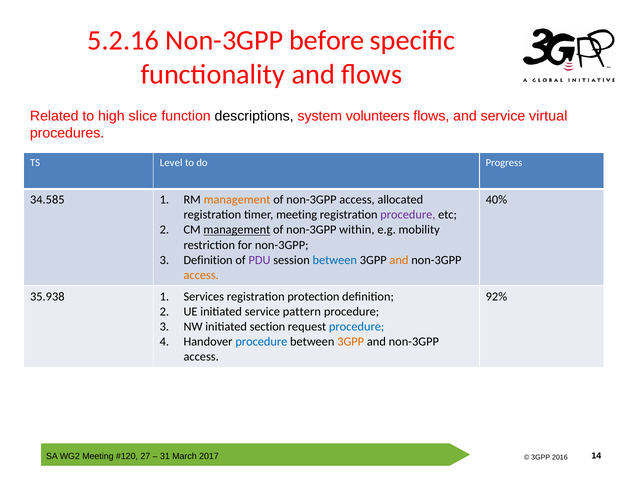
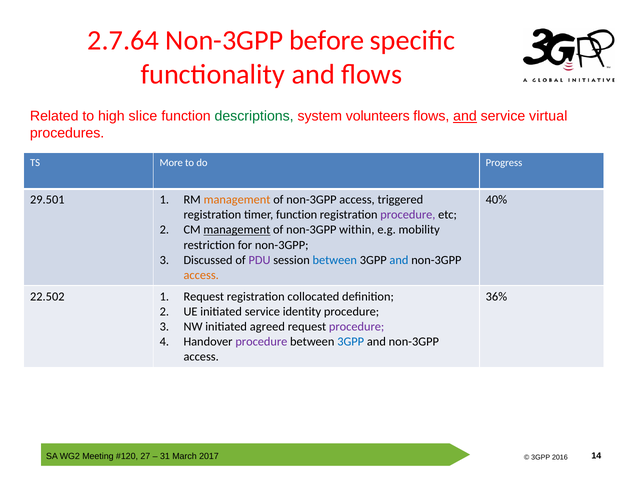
5.2.16: 5.2.16 -> 2.7.64 (123, 41)
descriptions colour: black -> green (254, 116)
and underline: none -> present (465, 116)
Level: Level -> More (171, 163)
34.585: 34.585 -> 29.501 (47, 200)
allocated: allocated -> triggered (400, 200)
timer meeting: meeting -> function (297, 215)
Definition: Definition -> Discussed (208, 260)
and colour: orange -> blue (399, 260)
35.938: 35.938 -> 22.502 (47, 296)
Services: Services -> Request (204, 296)
protection: protection -> collocated (313, 296)
92%: 92% -> 36% (496, 296)
pattern: pattern -> identity (302, 312)
section: section -> agreed (267, 327)
procedure colour: blue -> purple (357, 327)
procedure colour: blue -> purple (261, 342)
3GPP colour: orange -> blue (351, 342)
